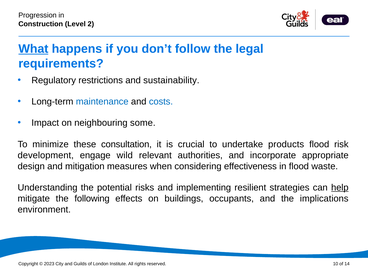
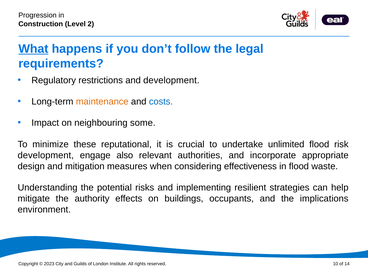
and sustainability: sustainability -> development (171, 80)
maintenance colour: blue -> orange (102, 102)
consultation: consultation -> reputational (126, 144)
products: products -> unlimited (286, 144)
wild: wild -> also (125, 155)
help underline: present -> none (340, 188)
following: following -> authority (92, 199)
